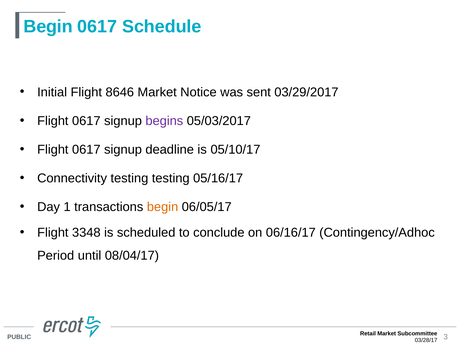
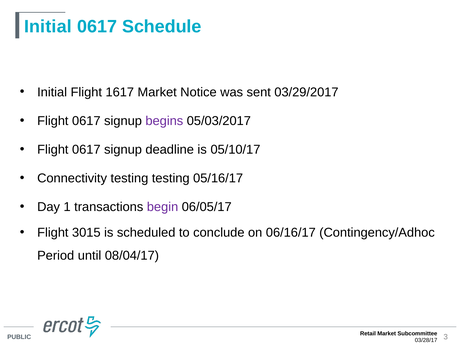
Begin: Begin -> Initial (48, 27)
8646: 8646 -> 1617 (120, 92)
begin colour: orange -> purple (163, 207)
3348: 3348 -> 3015 (86, 232)
